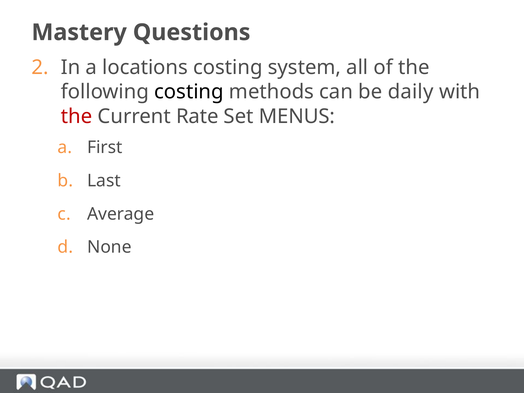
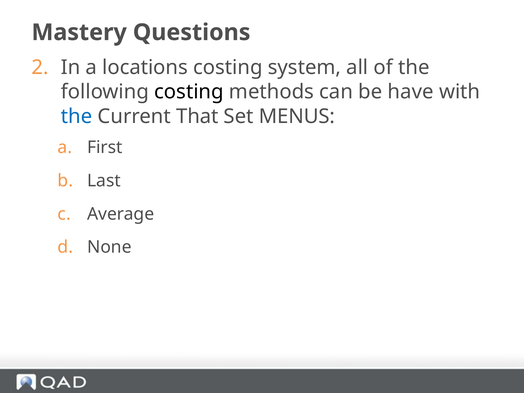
daily: daily -> have (411, 92)
the colour: red -> blue (77, 116)
Rate: Rate -> That (197, 116)
